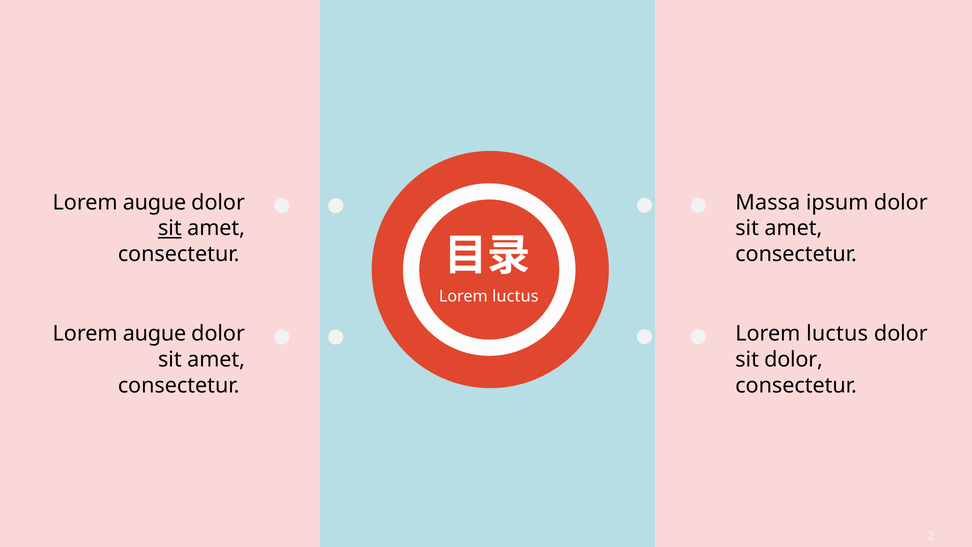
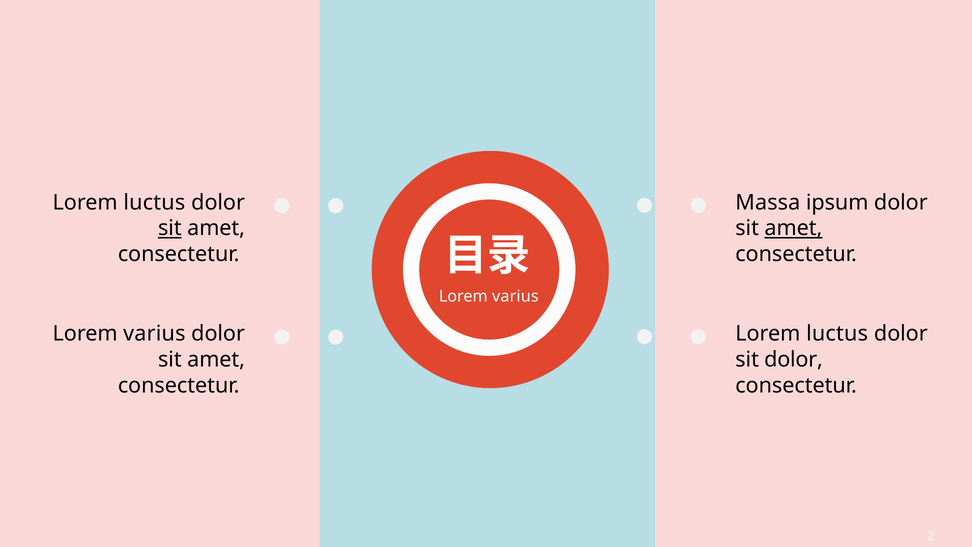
augue: augue -> luctus (154, 202)
amet underline: none -> present (793, 228)
luctus: luctus -> varius (515, 296)
augue: augue -> varius (154, 334)
